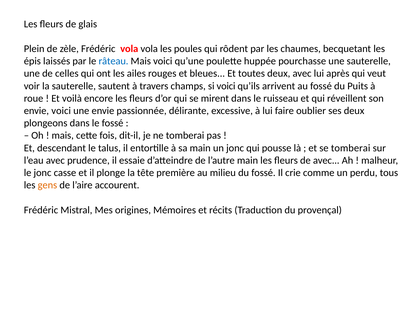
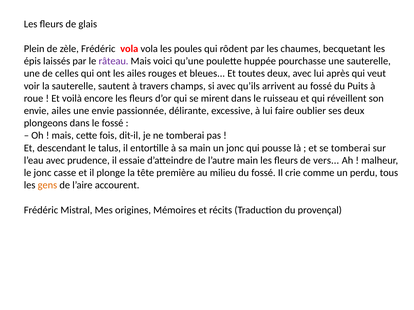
râteau colour: blue -> purple (114, 61)
si voici: voici -> avec (226, 86)
envie voici: voici -> ailes (61, 111)
de avec: avec -> vers (326, 161)
